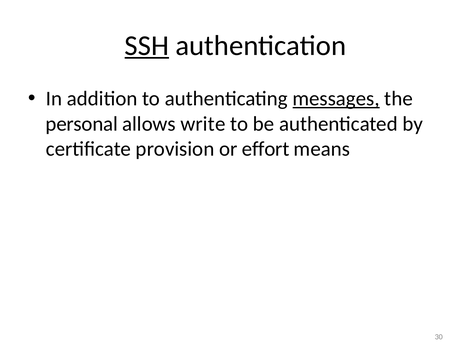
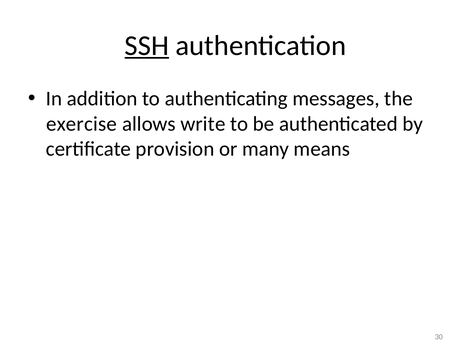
messages underline: present -> none (336, 99)
personal: personal -> exercise (81, 124)
effort: effort -> many (266, 149)
